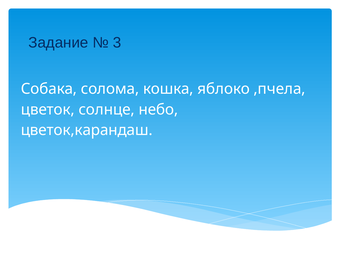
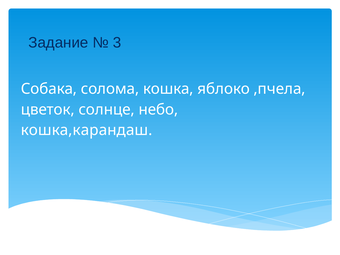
цветок,карандаш: цветок,карандаш -> кошка,карандаш (87, 130)
